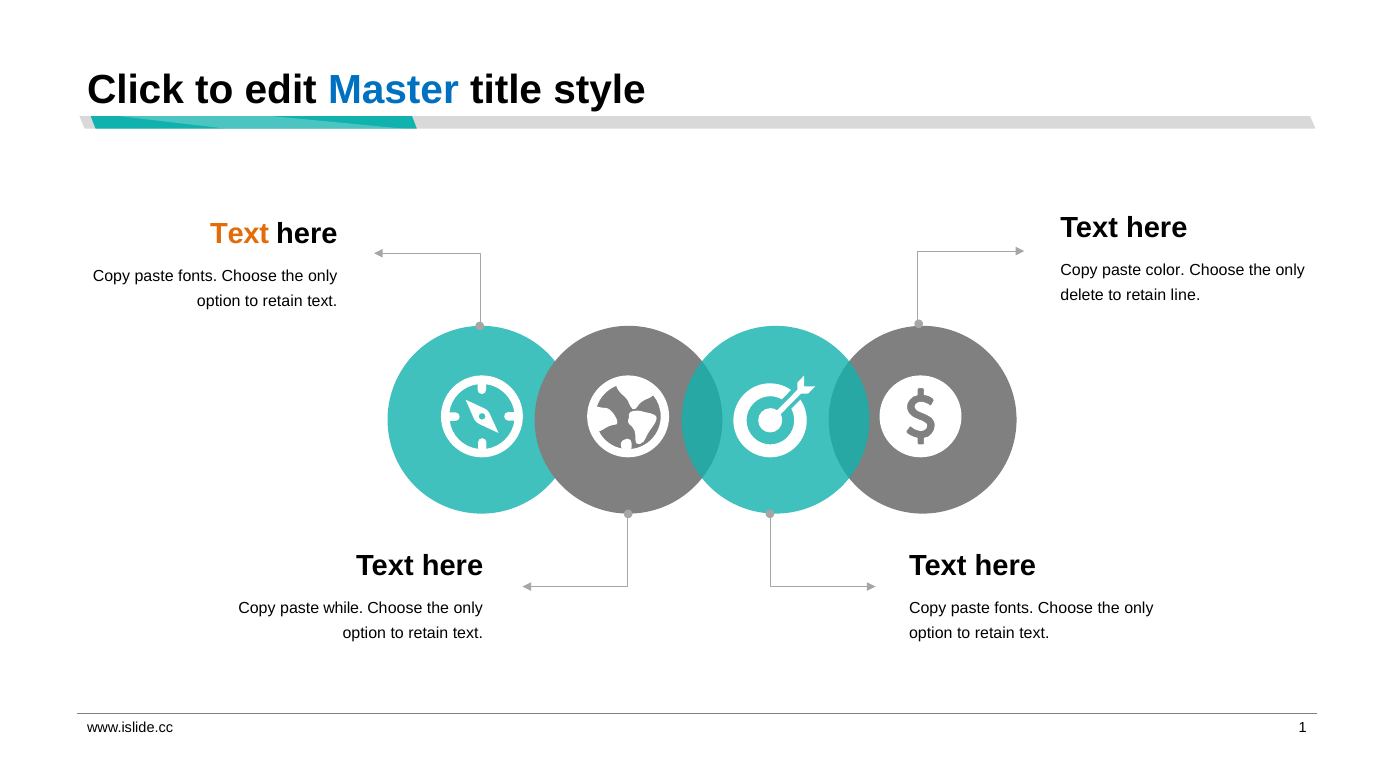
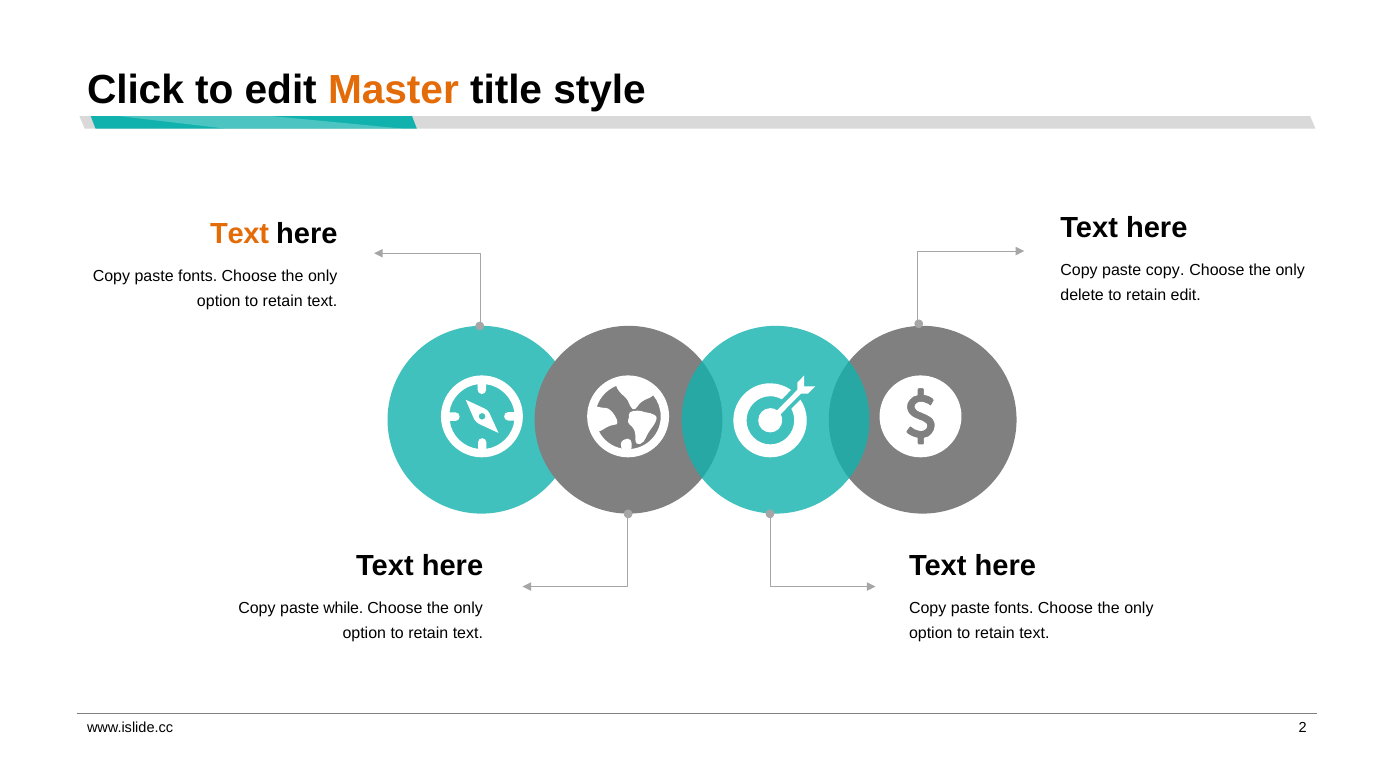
Master colour: blue -> orange (393, 90)
paste color: color -> copy (1165, 271)
retain line: line -> edit (1186, 296)
1: 1 -> 2 (1303, 728)
